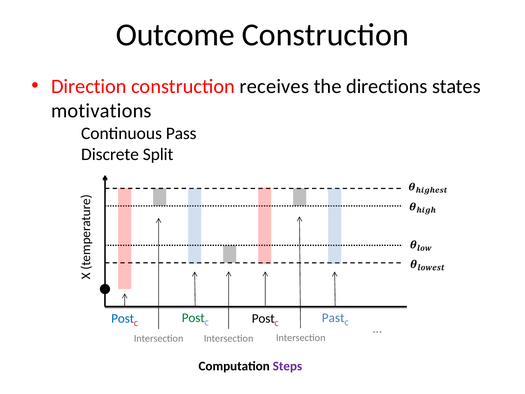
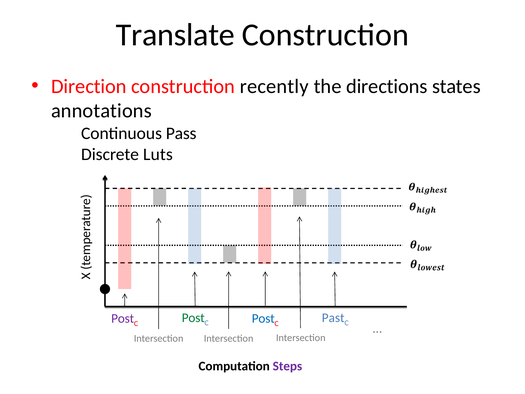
Outcome: Outcome -> Translate (175, 35)
receives: receives -> recently (274, 86)
motivations: motivations -> annotations (101, 111)
Split: Split -> Luts (158, 154)
Post colour: blue -> purple (123, 318)
Post colour: black -> blue (263, 318)
